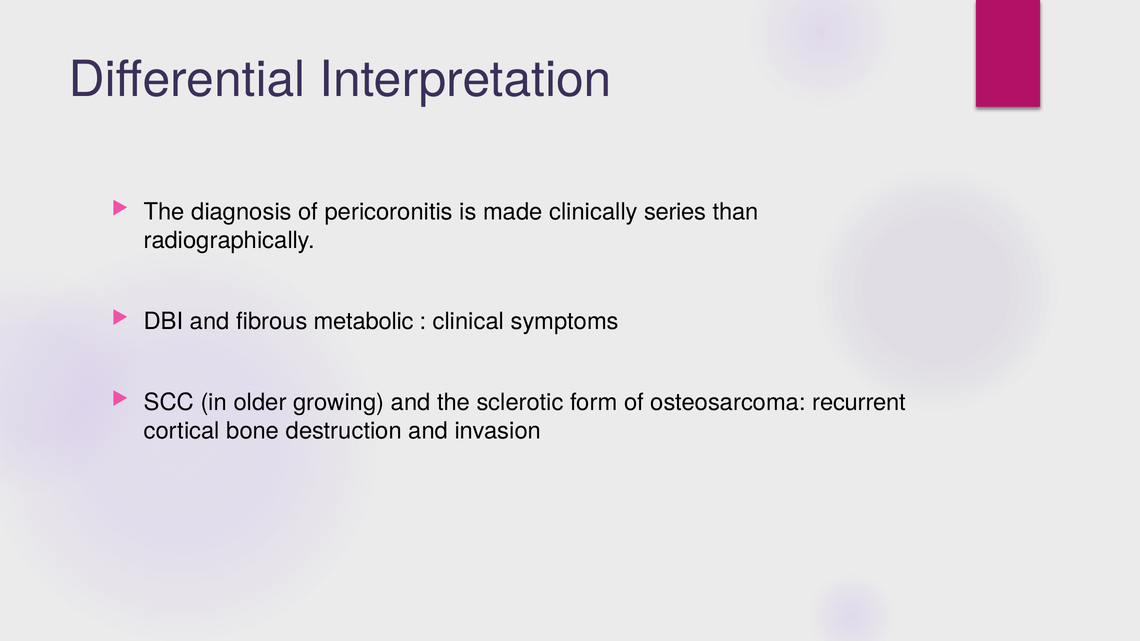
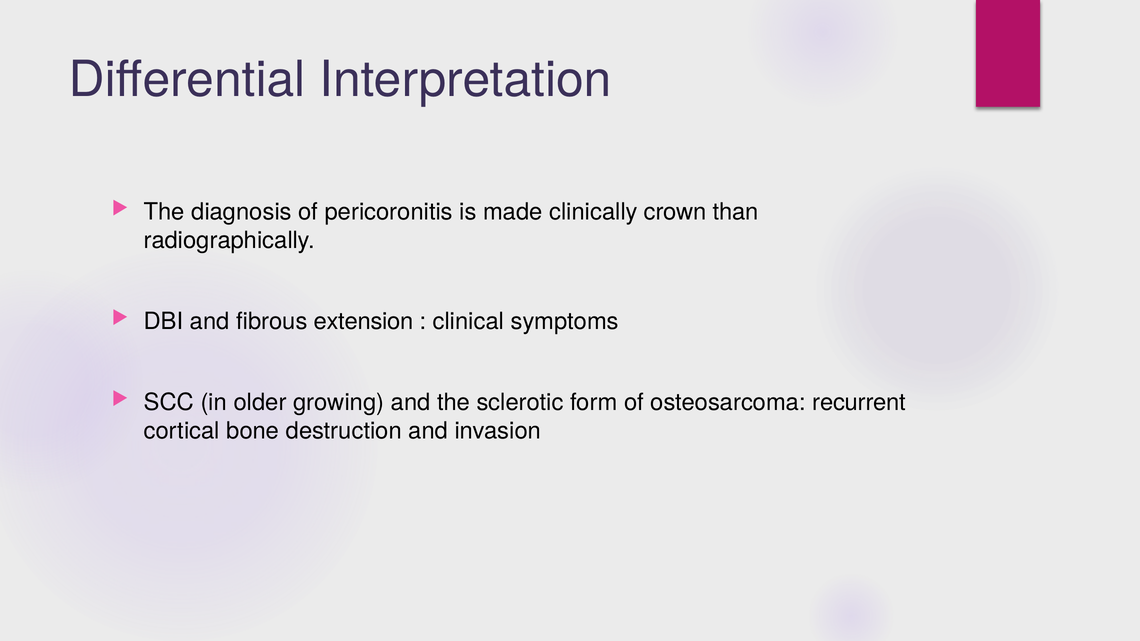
series: series -> crown (675, 212)
metabolic: metabolic -> extension (364, 322)
